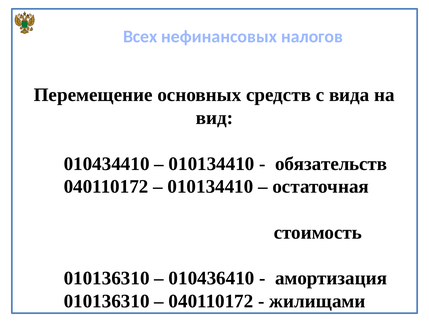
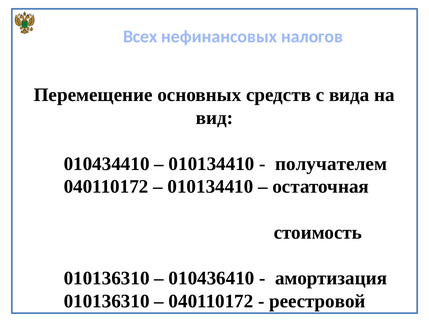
обязательств: обязательств -> получателем (331, 164)
жилищами: жилищами -> реестровой (317, 301)
